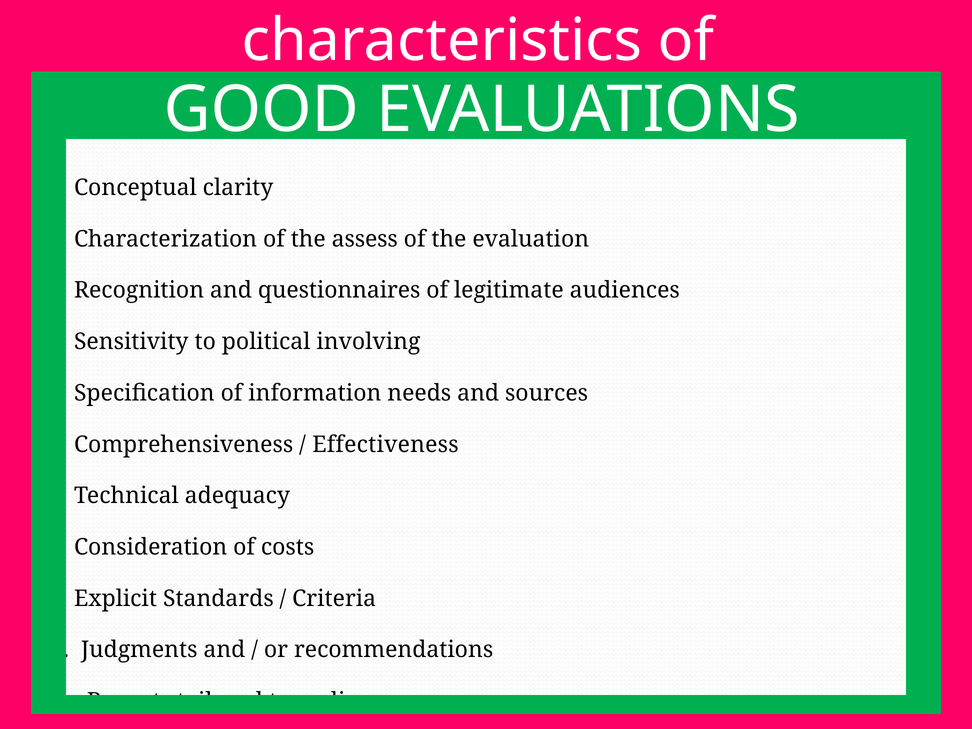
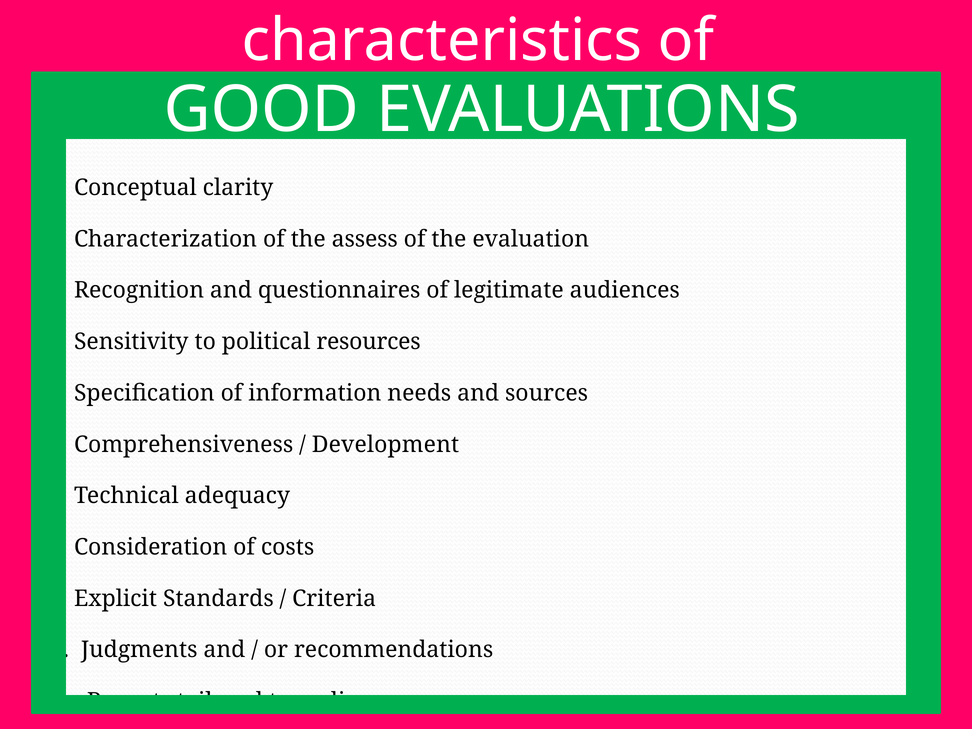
involving: involving -> resources (369, 342)
Effectiveness: Effectiveness -> Development (385, 444)
